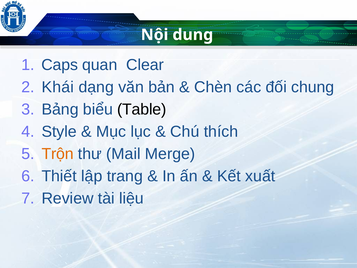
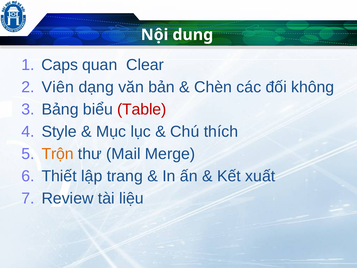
Khái: Khái -> Viên (58, 87)
chung: chung -> không (313, 87)
Table colour: black -> red (142, 109)
